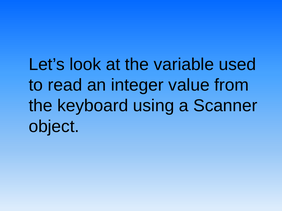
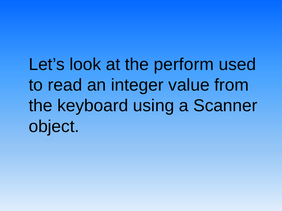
variable: variable -> perform (184, 65)
